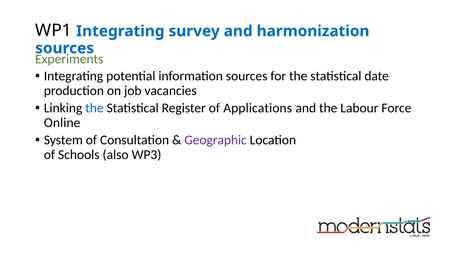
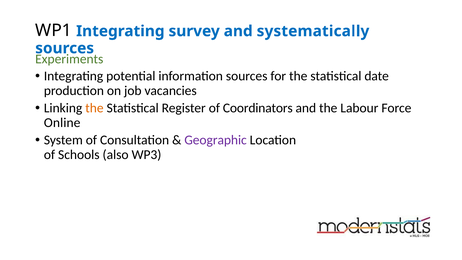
harmonization: harmonization -> systematically (313, 31)
the colour: blue -> orange (94, 108)
Applications: Applications -> Coordinators (258, 108)
